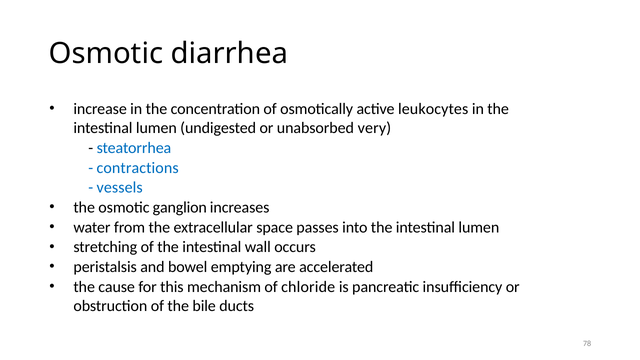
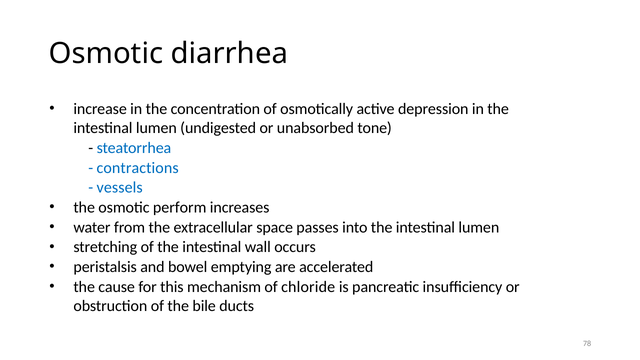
leukocytes: leukocytes -> depression (433, 109)
very: very -> tone (375, 128)
ganglion: ganglion -> perform (180, 208)
